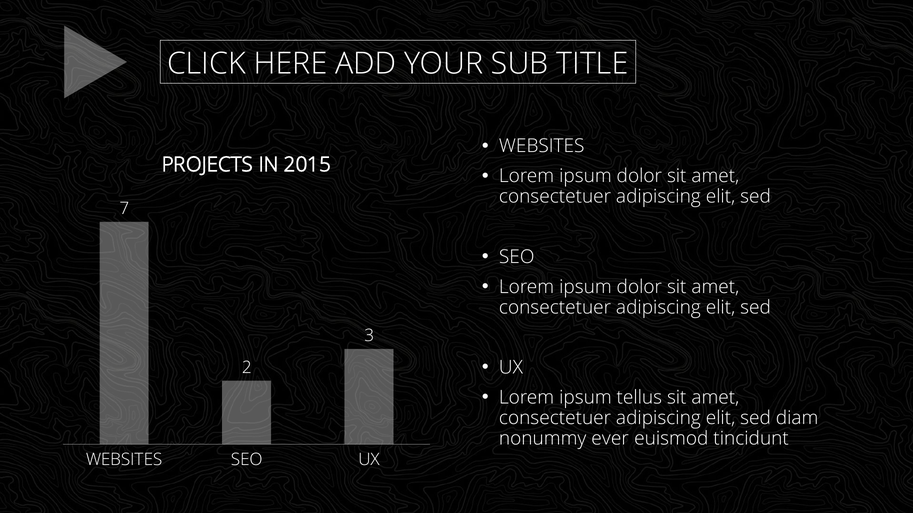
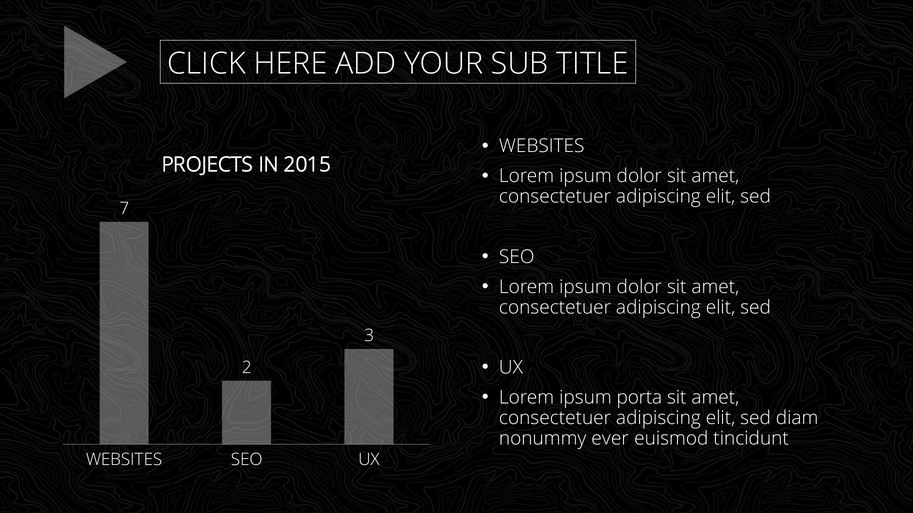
tellus: tellus -> porta (639, 398)
